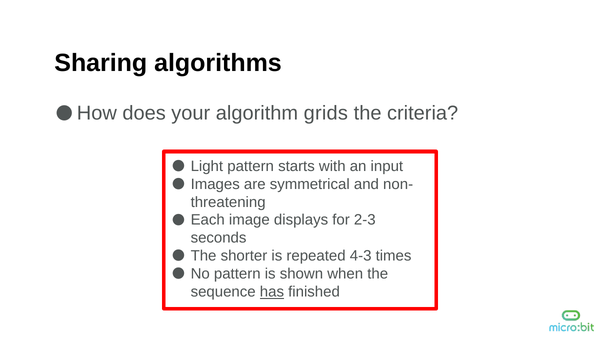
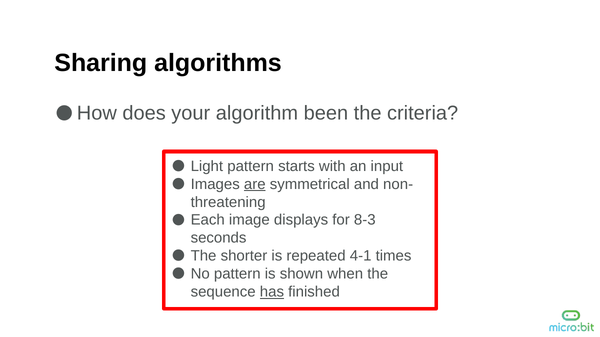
grids: grids -> been (326, 114)
are underline: none -> present (255, 184)
2-3: 2-3 -> 8-3 (365, 220)
4-3: 4-3 -> 4-1 (361, 256)
